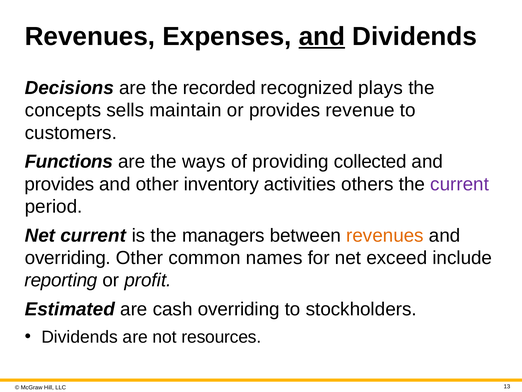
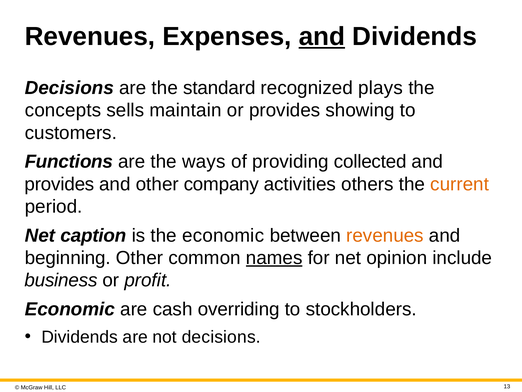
recorded: recorded -> standard (219, 88)
revenue: revenue -> showing (360, 110)
inventory: inventory -> company (221, 184)
current colour: purple -> orange (460, 184)
Net current: current -> caption (93, 235)
the managers: managers -> economic (223, 235)
overriding: overriding -> beginning (68, 258)
names underline: none -> present (274, 258)
exceed: exceed -> opinion (397, 258)
reporting: reporting -> business (61, 280)
Estimated: Estimated -> Economic (70, 309)
not resources: resources -> decisions (221, 337)
